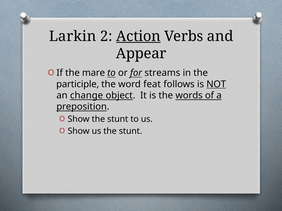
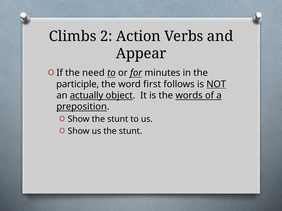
Larkin: Larkin -> Climbs (73, 36)
Action underline: present -> none (138, 36)
mare: mare -> need (93, 73)
streams: streams -> minutes (162, 73)
feat: feat -> first (152, 84)
change: change -> actually (87, 96)
